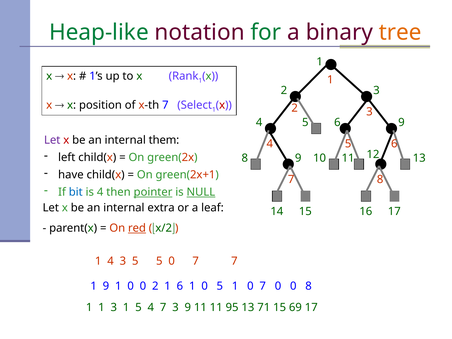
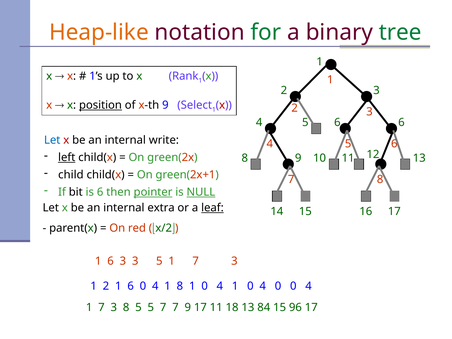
Heap-like colour: green -> orange (99, 32)
tree colour: orange -> green (400, 32)
position underline: none -> present (100, 105)
x-th 7: 7 -> 9 (165, 105)
5 9: 9 -> 6 (401, 122)
Let colour: purple -> blue (52, 140)
them: them -> write (164, 140)
left underline: none -> present (67, 157)
have: have -> child (71, 175)
bit colour: blue -> black (76, 192)
is 4: 4 -> 6 (100, 192)
leaf underline: none -> present (212, 208)
red underline: present -> none (137, 228)
4: 4 -> 6 (110, 261)
3 5: 5 -> 3 (135, 261)
5 0: 0 -> 1 (172, 261)
7: 7 -> 3 (234, 261)
9: 9 -> 2 (106, 286)
0: 0 -> 6 (131, 286)
2: 2 -> 4 (155, 286)
6: 6 -> 8 (180, 286)
5: 5 -> 4 (220, 286)
7: 7 -> 4 (263, 286)
0 0 8: 8 -> 4 (309, 286)
1: 1 -> 7 (101, 307)
3 1: 1 -> 8 (126, 307)
4: 4 -> 5 (151, 307)
7 3: 3 -> 7 (175, 307)
11: 11 -> 17 (200, 307)
95: 95 -> 18 (232, 307)
71: 71 -> 84 (264, 307)
69: 69 -> 96 (295, 307)
